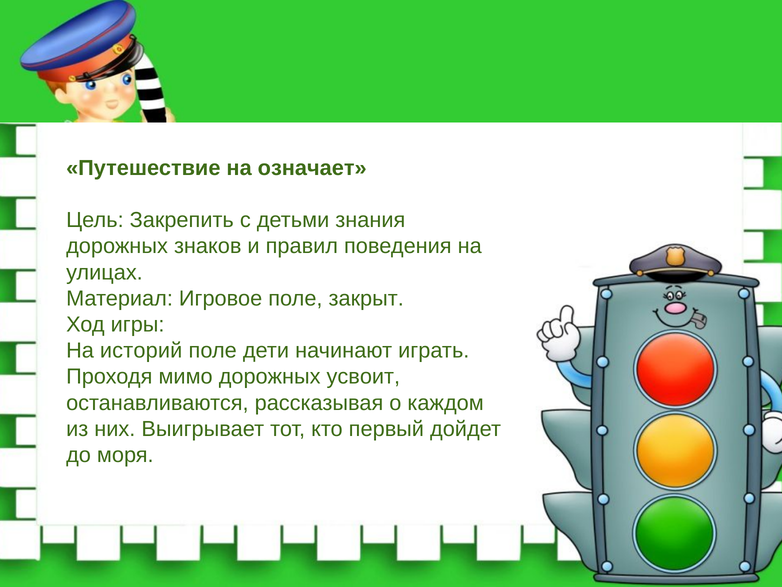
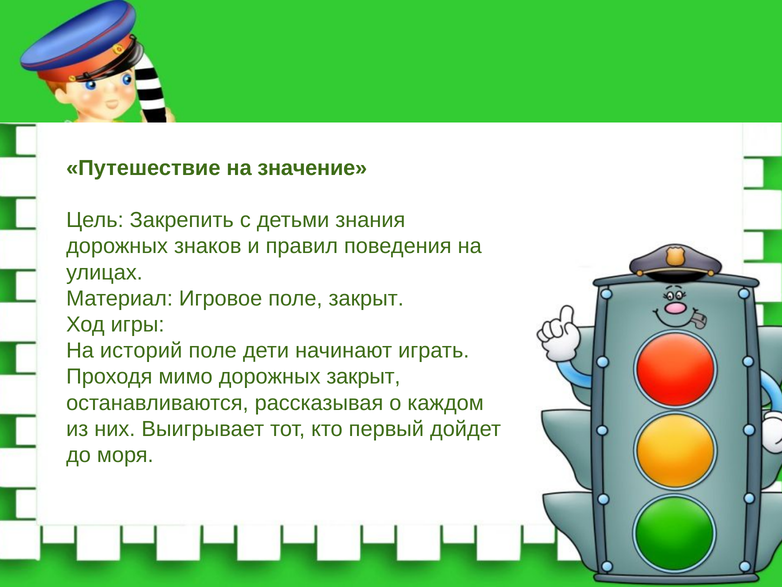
означает: означает -> значение (312, 168)
дорожных усвоит: усвоит -> закрыт (363, 376)
